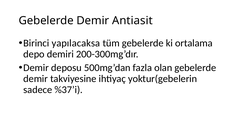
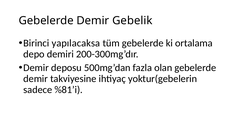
Antiasit: Antiasit -> Gebelik (132, 21)
%37’i: %37’i -> %81’i (69, 90)
